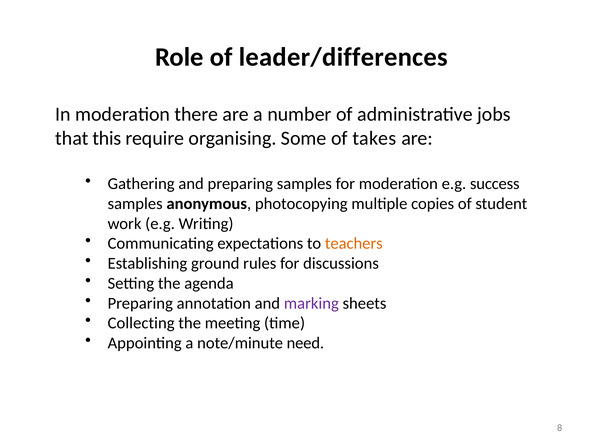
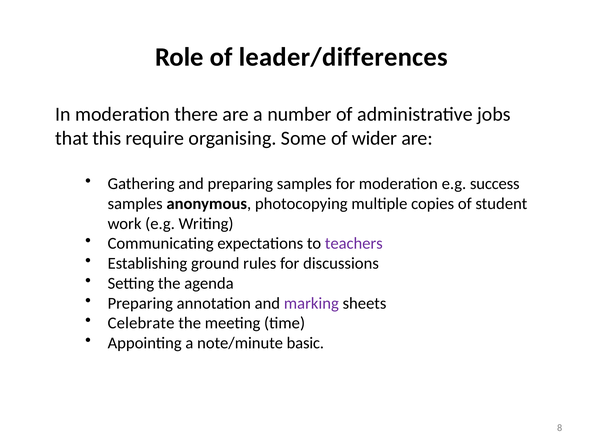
takes: takes -> wider (375, 138)
teachers colour: orange -> purple (354, 244)
Collecting: Collecting -> Celebrate (141, 324)
need: need -> basic (305, 343)
